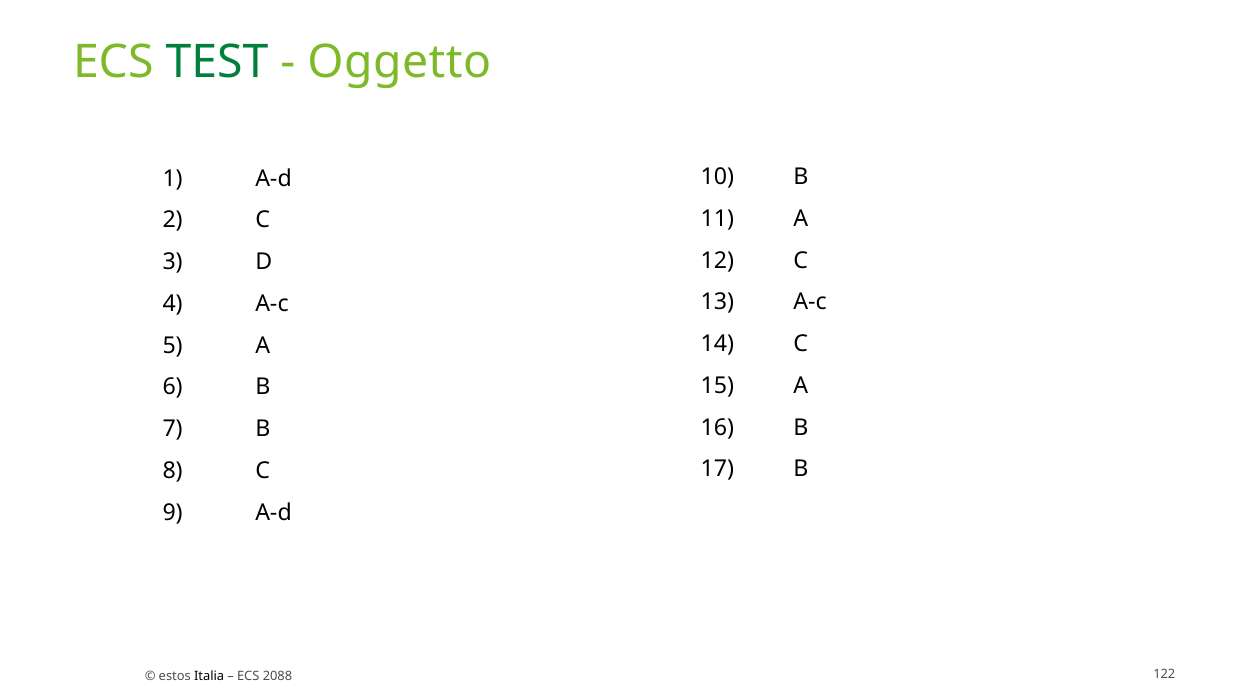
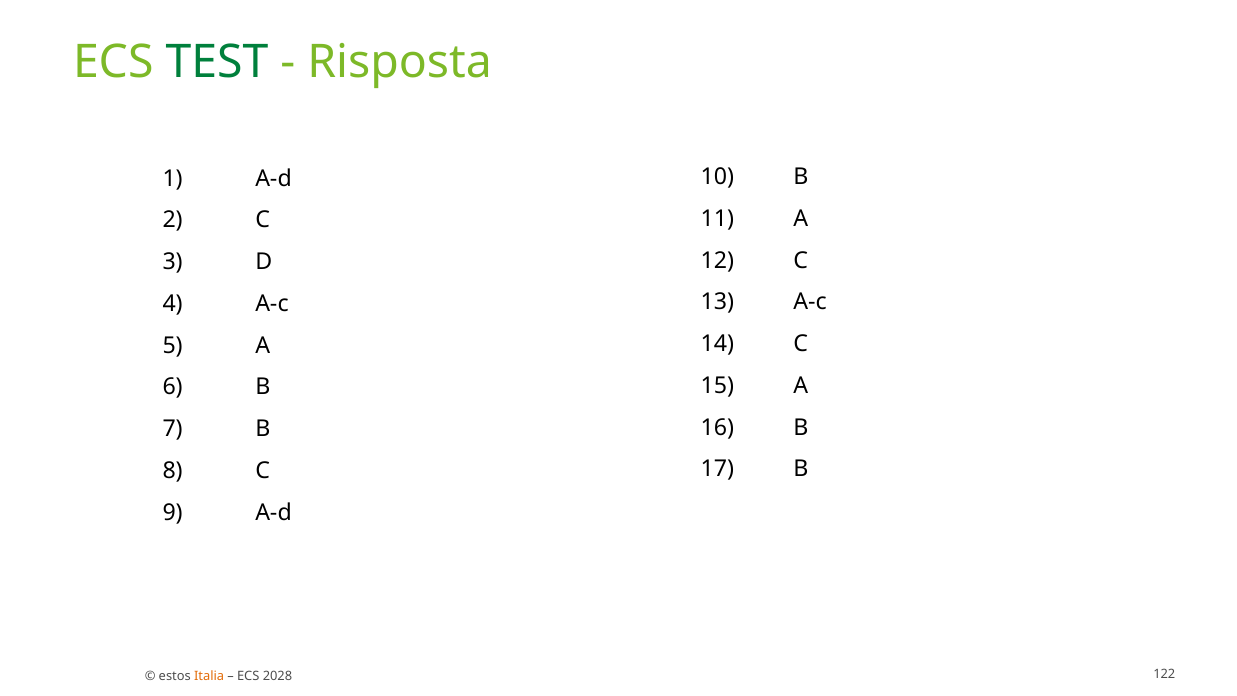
Oggetto: Oggetto -> Risposta (400, 62)
Italia colour: black -> orange (209, 676)
2088: 2088 -> 2028 (277, 676)
